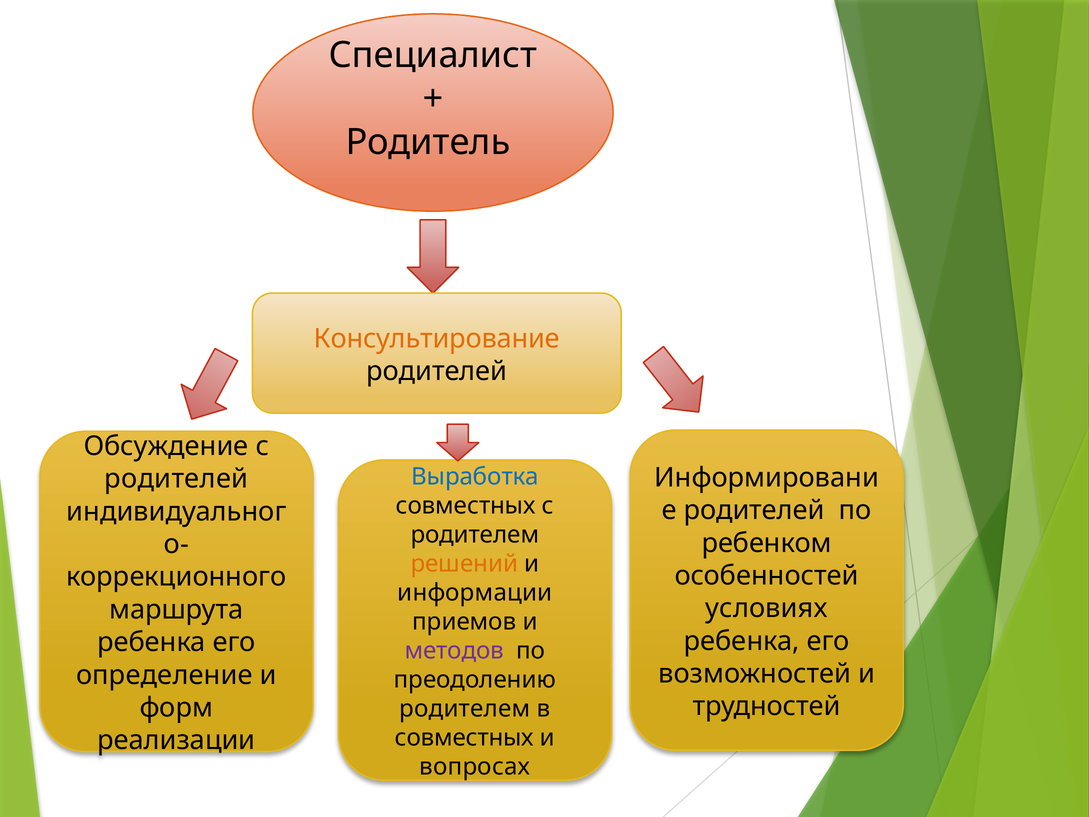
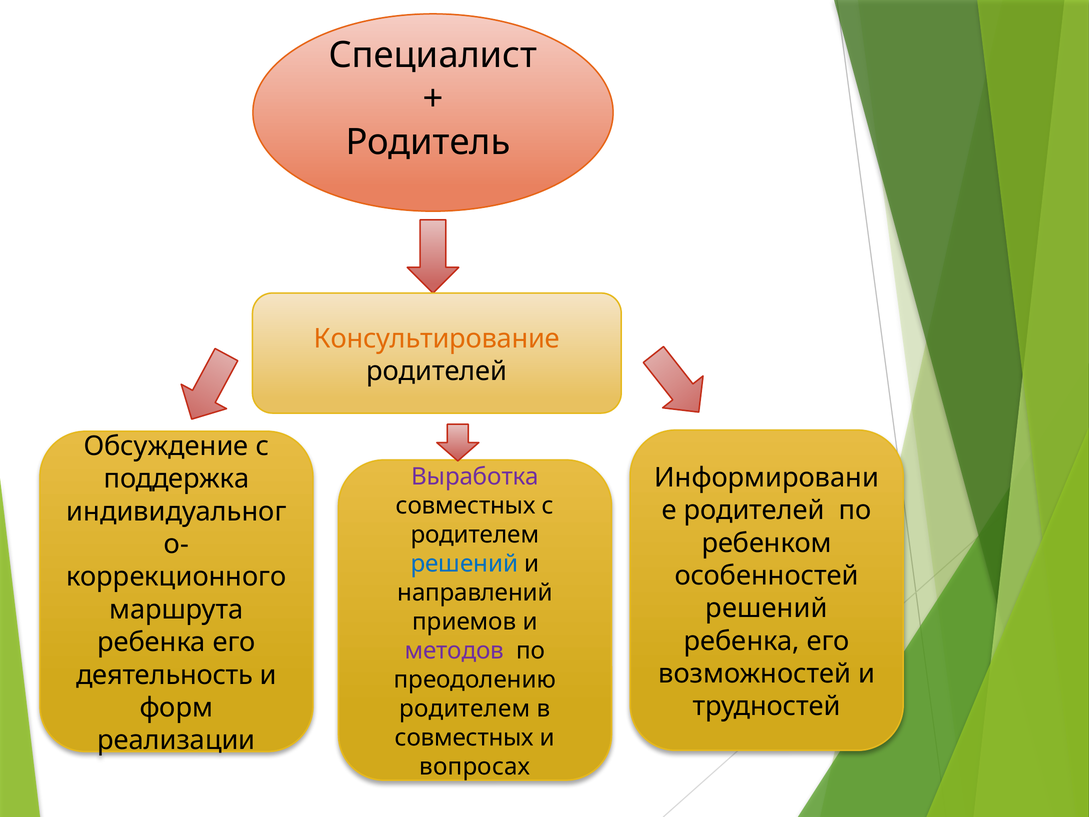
Выработка colour: blue -> purple (475, 476)
родителей: родителей -> поддержка (177, 479)
решений colour: orange -> blue (464, 563)
информации: информации -> направлений (475, 593)
условиях: условиях -> решений (767, 608)
определение: определение -> деятельность (165, 675)
